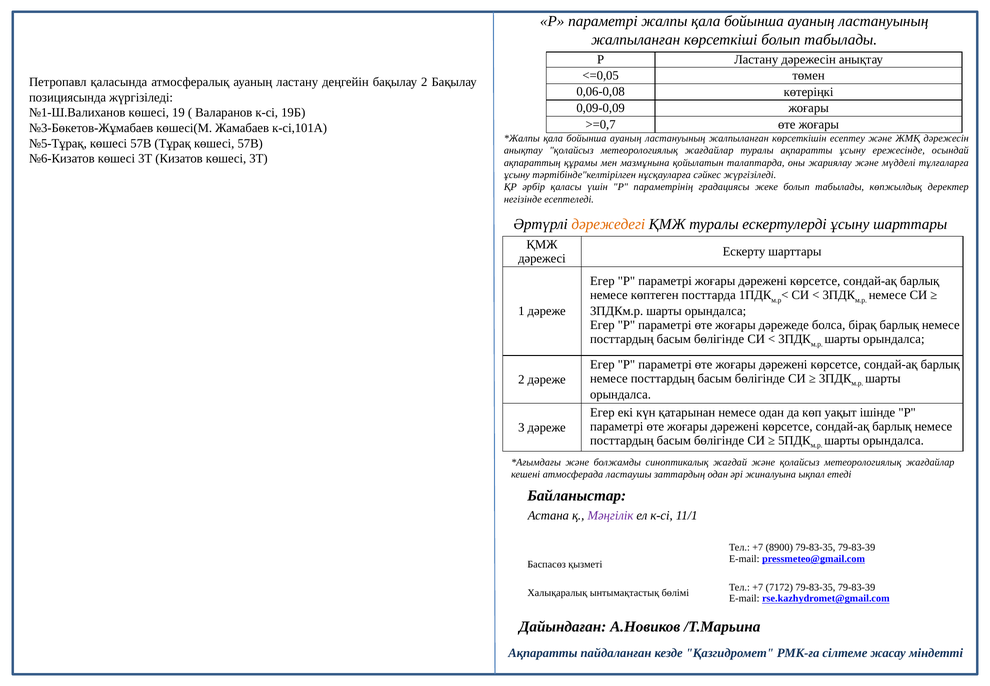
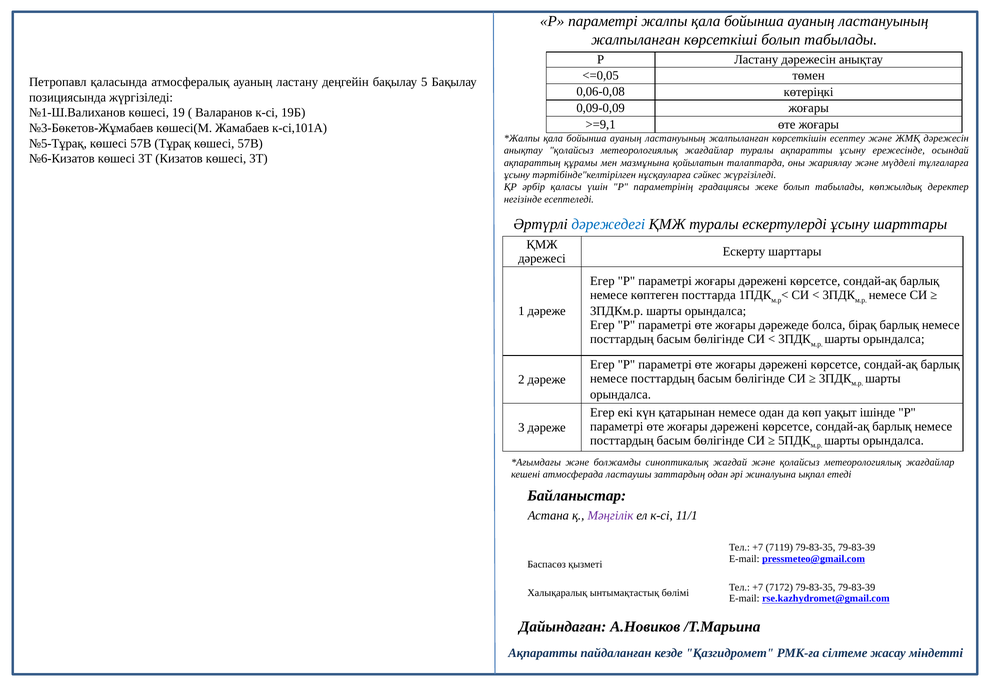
бақылау 2: 2 -> 5 (424, 82)
>=0,7: >=0,7 -> >=9,1 (601, 124)
дәрежедегі colour: orange -> blue (608, 224)
8900: 8900 -> 7119 (779, 547)
